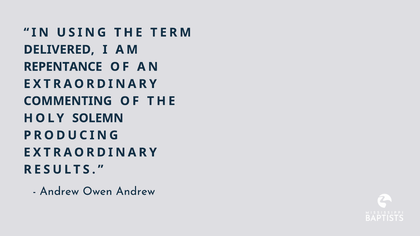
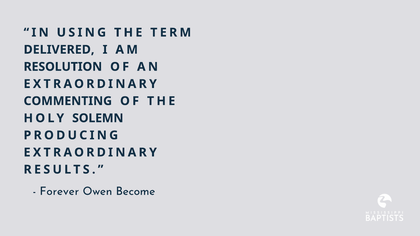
REPENTANCE: REPENTANCE -> RESOLUTION (63, 67)
Andrew: Andrew -> Forever (59, 191)
Owen Andrew: Andrew -> Become (135, 191)
